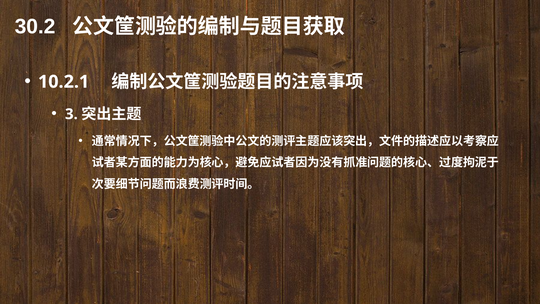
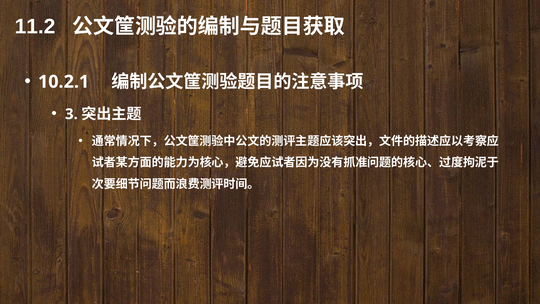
30.2: 30.2 -> 11.2 (35, 27)
